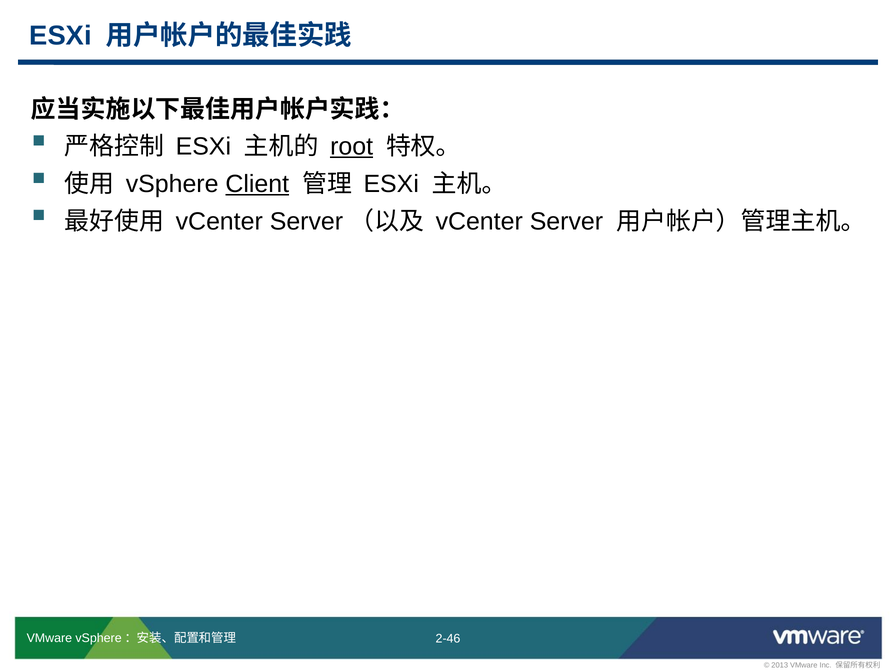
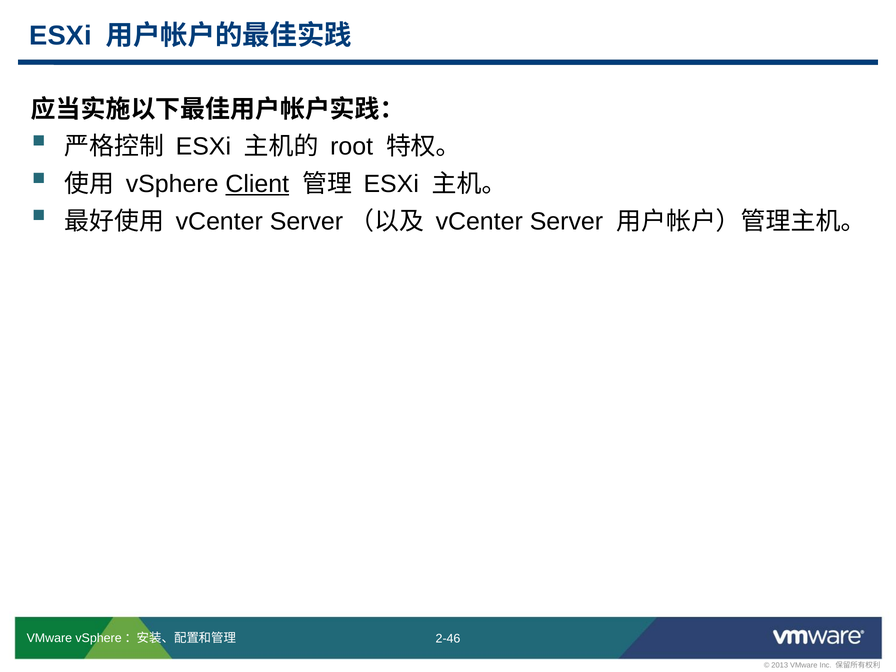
root underline: present -> none (352, 147)
